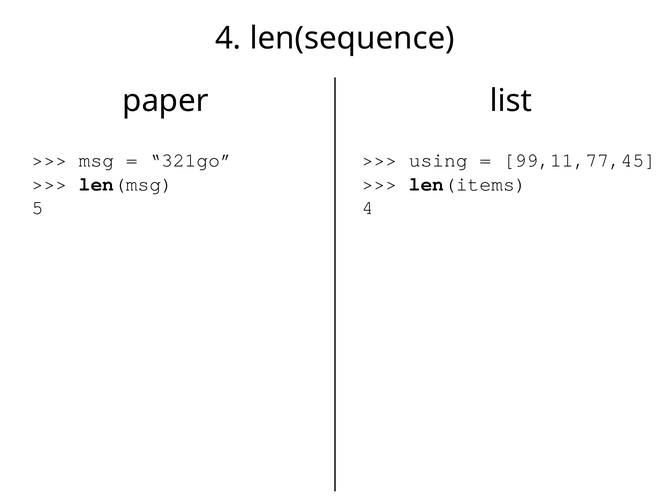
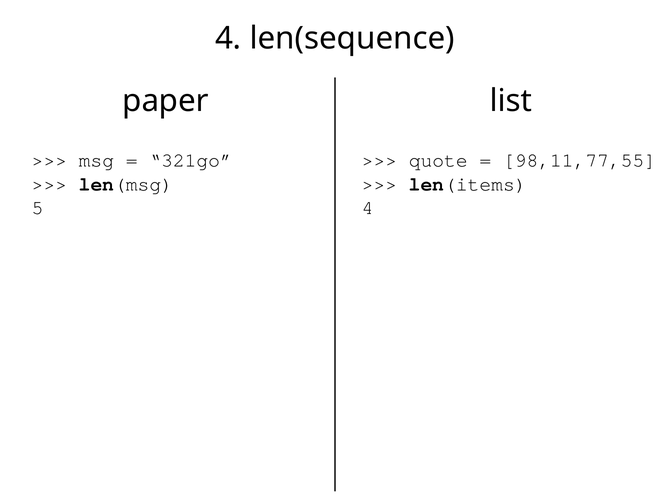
using: using -> quote (438, 160)
99,11,77,45: 99,11,77,45 -> 98,11,77,55 (580, 160)
